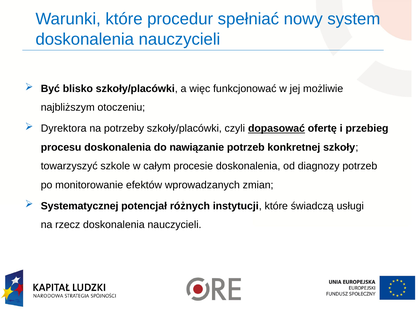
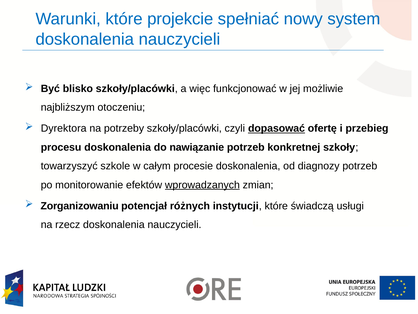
procedur: procedur -> projekcie (180, 19)
wprowadzanych underline: none -> present (202, 185)
Systematycznej: Systematycznej -> Zorganizowaniu (80, 206)
